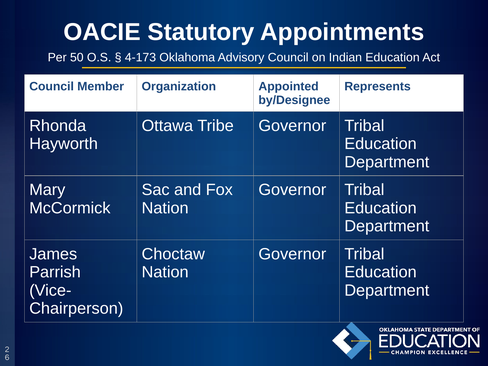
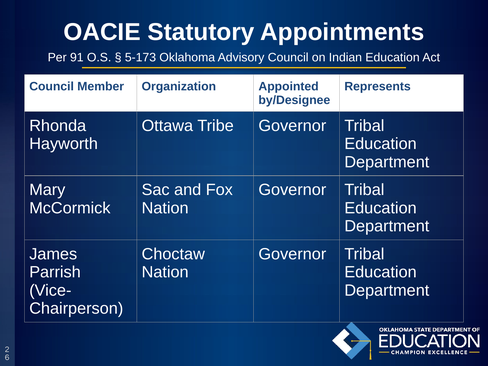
50: 50 -> 91 (77, 57)
4-173: 4-173 -> 5-173 (140, 57)
